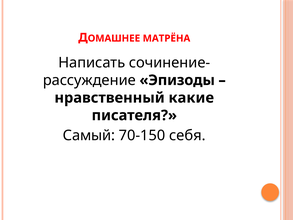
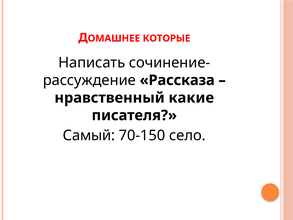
МАТРЁНА: МАТРЁНА -> КОТОРЫЕ (167, 38)
Эпизоды: Эпизоды -> Рассказа (177, 80)
себя: себя -> село (187, 135)
